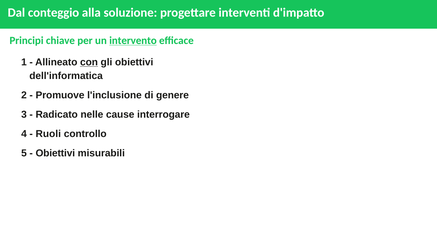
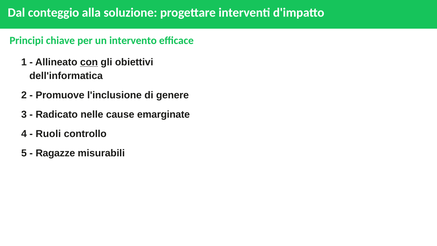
intervento underline: present -> none (133, 40)
interrogare: interrogare -> emarginate (163, 114)
Obiettivi: Obiettivi -> Ragazze (55, 153)
